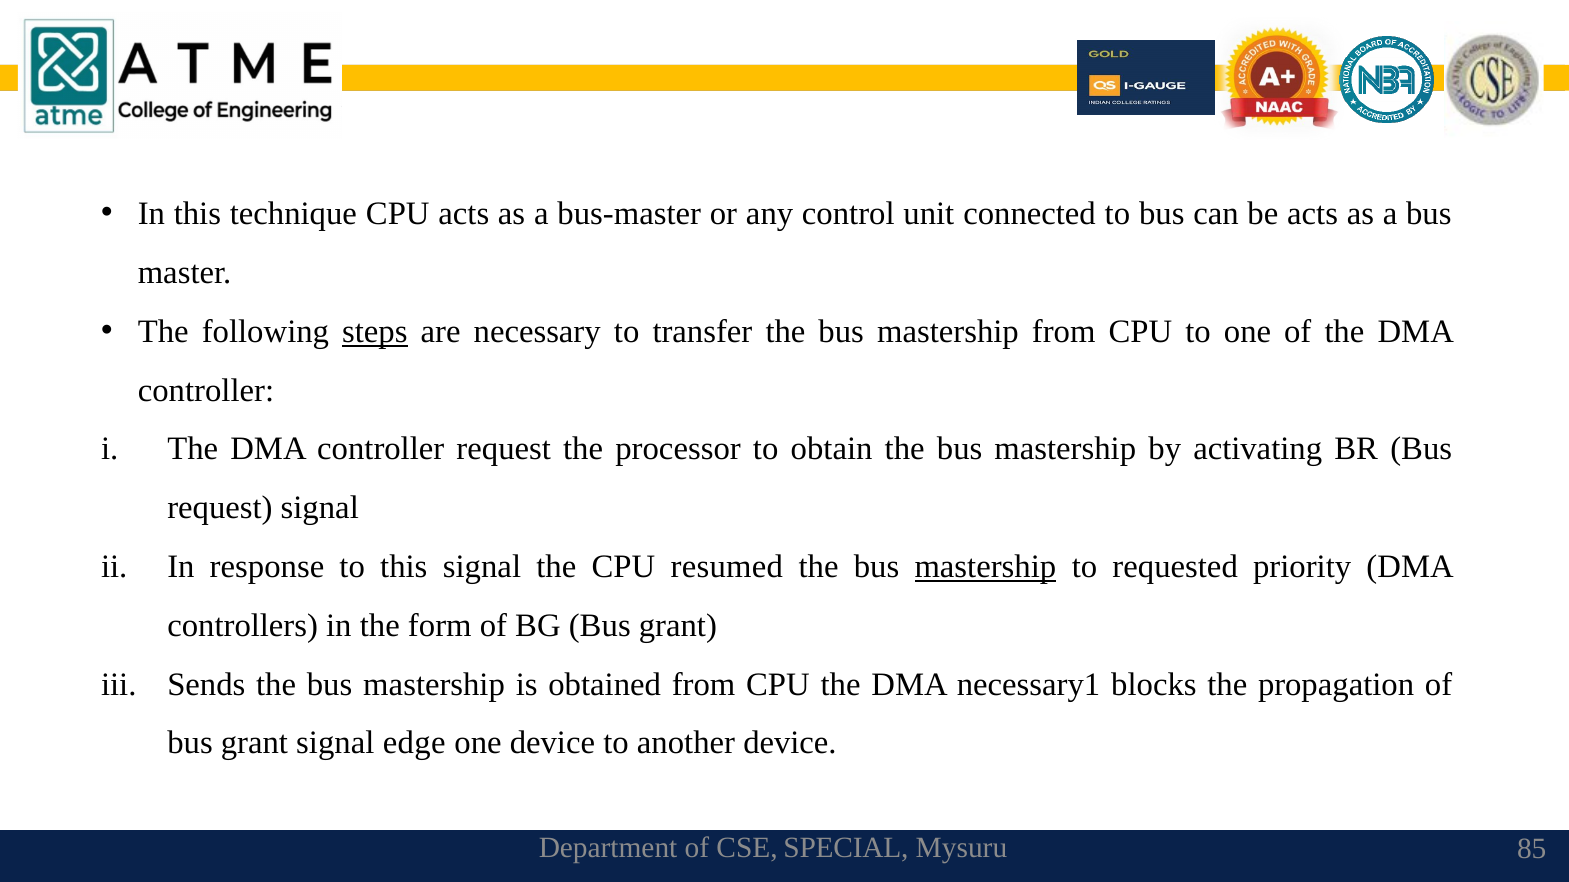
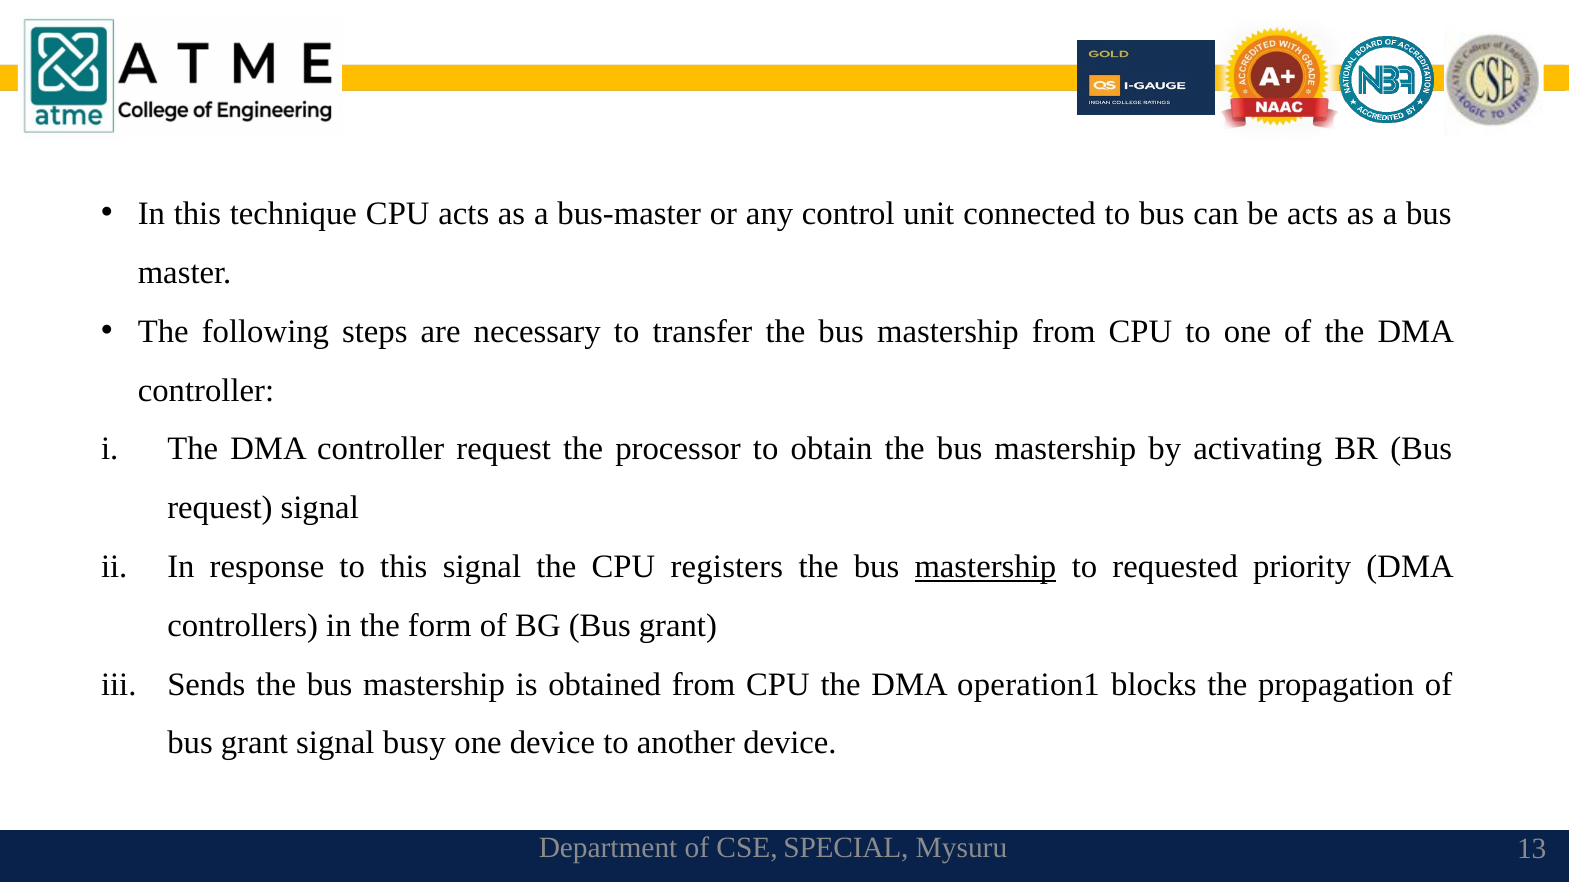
steps underline: present -> none (375, 332)
resumed: resumed -> registers (727, 567)
necessary1: necessary1 -> operation1 (1028, 685)
edge: edge -> busy (414, 744)
85: 85 -> 13 (1532, 849)
